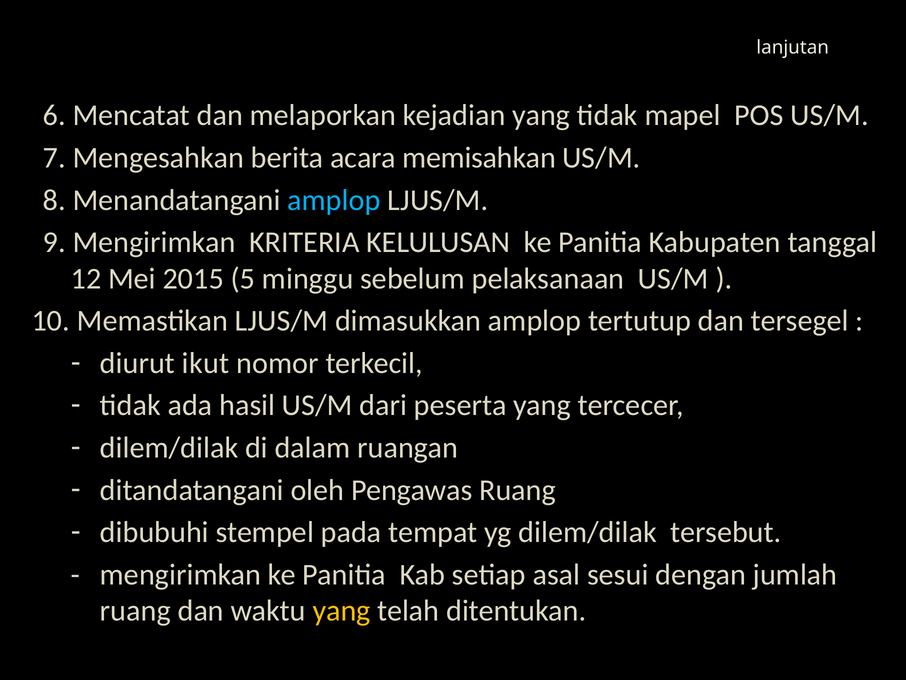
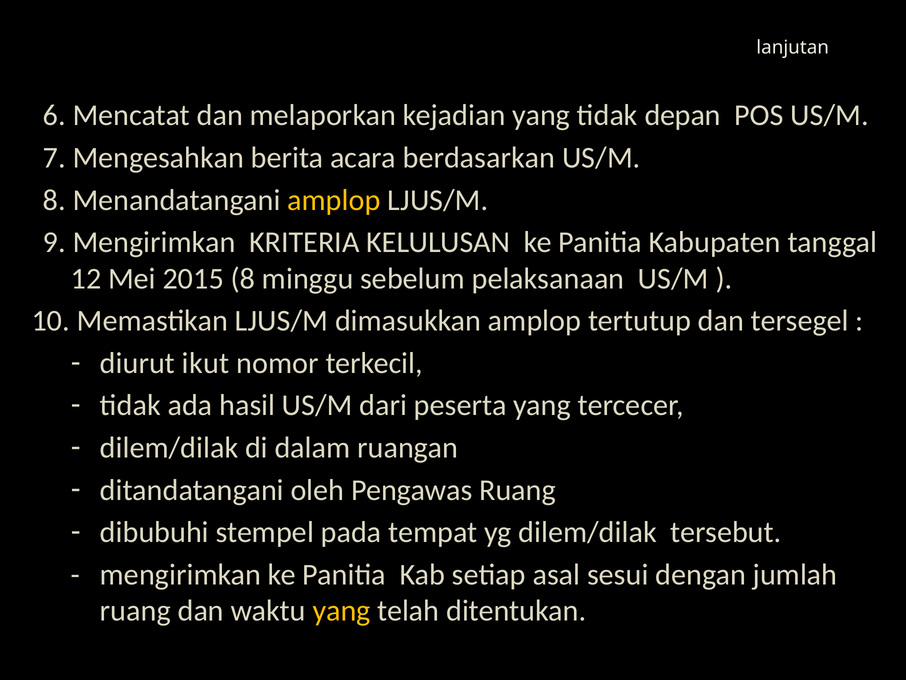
mapel: mapel -> depan (683, 115)
memisahkan: memisahkan -> berdasarkan (479, 158)
amplop colour: light blue -> yellow (334, 200)
2015 5: 5 -> 8 (243, 278)
